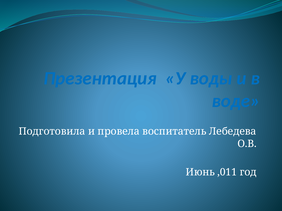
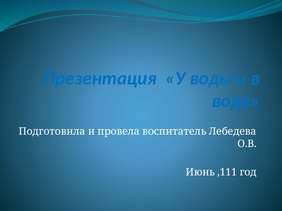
,011: ,011 -> ,111 (227, 173)
